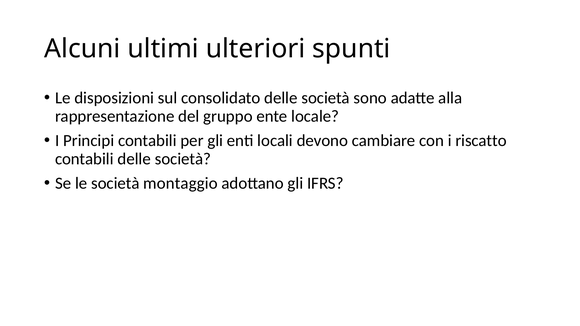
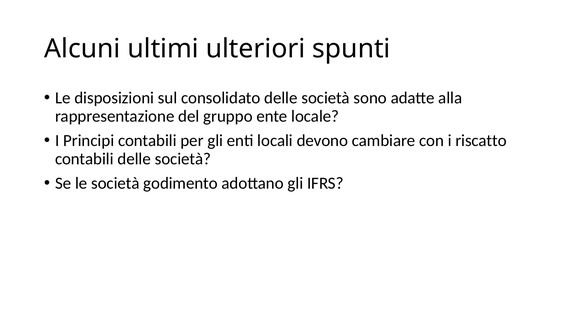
montaggio: montaggio -> godimento (181, 183)
